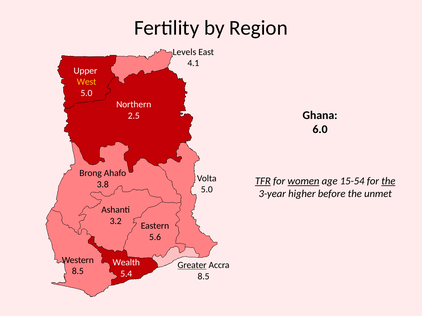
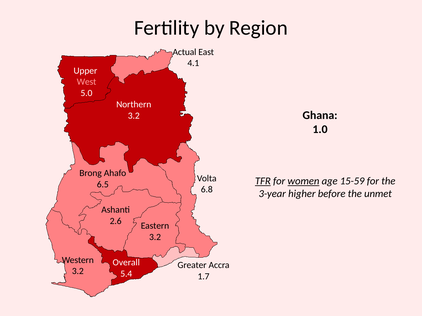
Levels: Levels -> Actual (184, 52)
West colour: yellow -> pink (87, 82)
2.5: 2.5 -> 3.2 (134, 116)
6.0: 6.0 -> 1.0 (320, 129)
15-54: 15-54 -> 15-59 (352, 181)
the underline: present -> none (388, 181)
3.8: 3.8 -> 6.5 (103, 185)
5.0: 5.0 -> 6.8 (207, 190)
3.2: 3.2 -> 2.6 (116, 221)
5.6: 5.6 -> 3.2 (155, 237)
Wealth: Wealth -> Overall (126, 263)
Greater underline: present -> none (192, 266)
8.5: 8.5 -> 3.2 (78, 272)
8.5: 8.5 -> 1.7 (204, 277)
